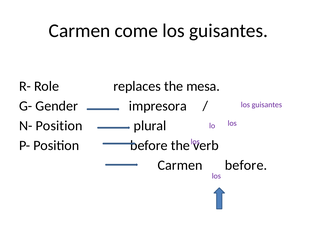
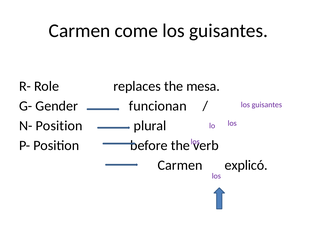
impresora: impresora -> funcionan (158, 106)
Carmen before: before -> explicó (246, 165)
